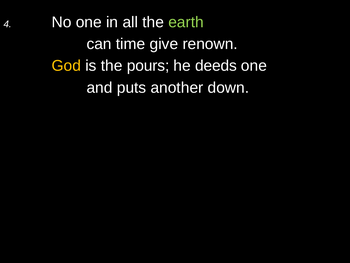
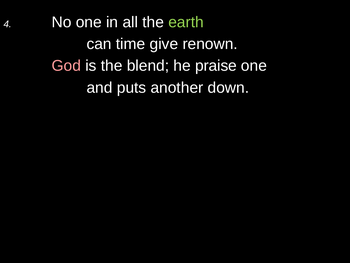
God colour: yellow -> pink (66, 66)
pours: pours -> blend (148, 66)
deeds: deeds -> praise (216, 66)
